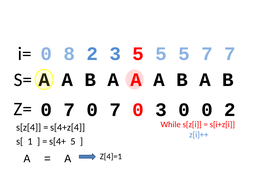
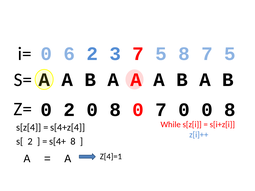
8: 8 -> 6 (69, 54)
3 5: 5 -> 7 (138, 54)
5: 5 -> 8 (184, 54)
7: 7 -> 5 (230, 54)
7: 7 -> 2 (69, 110)
7: 7 -> 8 (115, 110)
0 3: 3 -> 7 (161, 110)
0 0 2: 2 -> 8 (230, 110)
s[ 1: 1 -> 2 (30, 142)
s[4+ 5: 5 -> 8 (73, 142)
